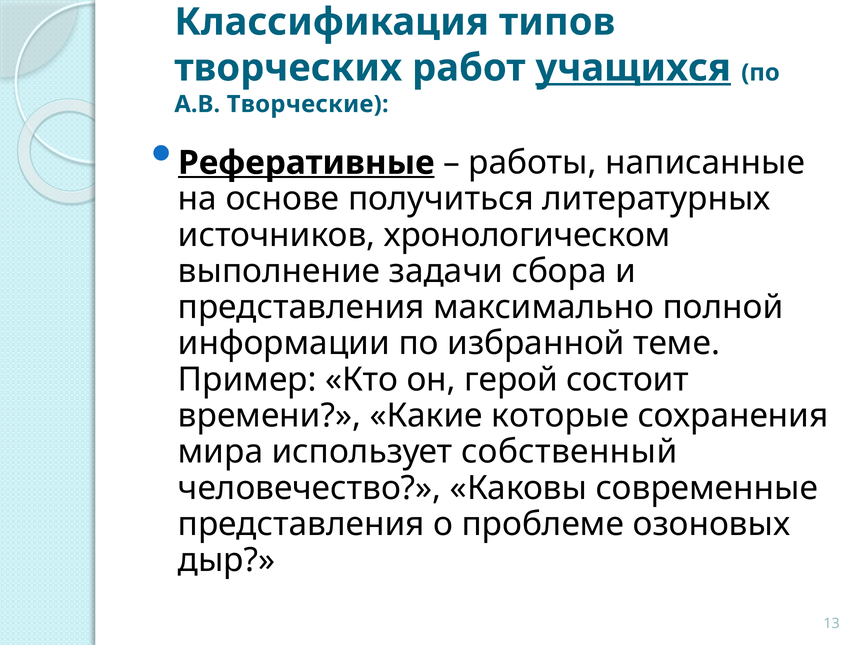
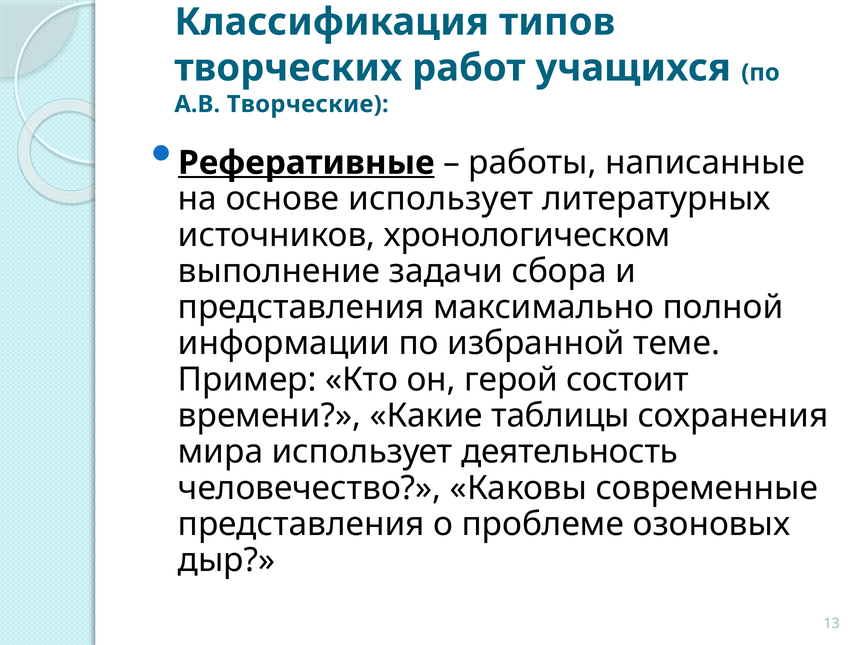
учащихся underline: present -> none (633, 68)
основе получиться: получиться -> использует (441, 199)
которые: которые -> таблицы (560, 416)
собственный: собственный -> деятельность (570, 452)
